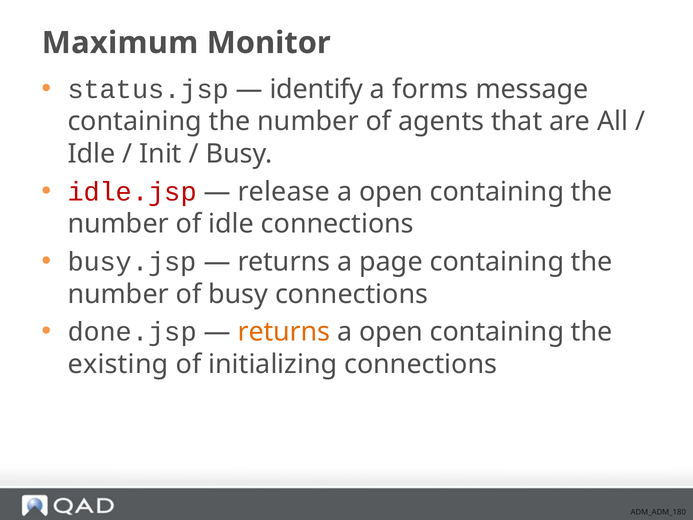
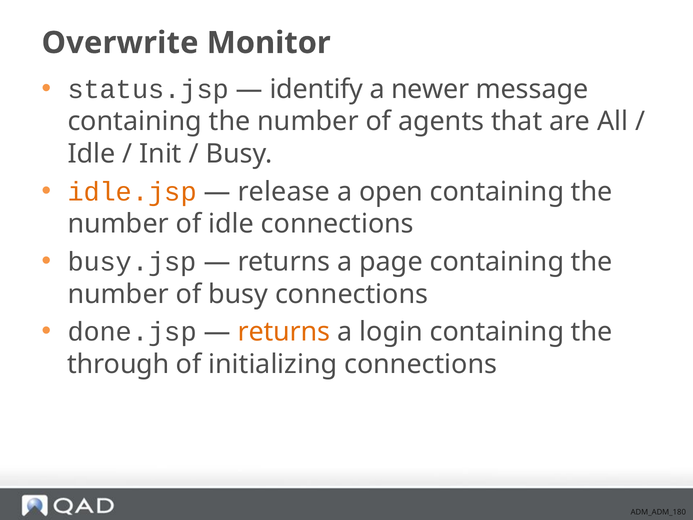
Maximum: Maximum -> Overwrite (120, 43)
forms: forms -> newer (430, 89)
idle.jsp colour: red -> orange (132, 192)
open: open -> login (391, 332)
existing: existing -> through (118, 364)
